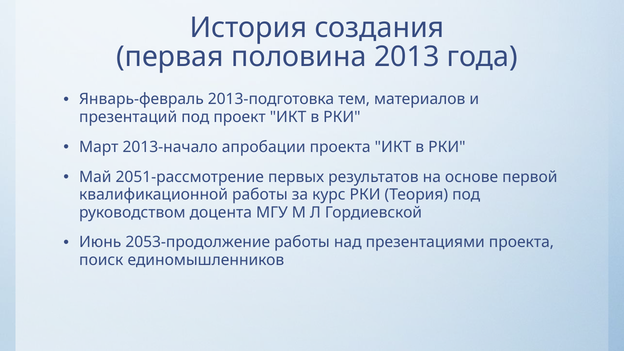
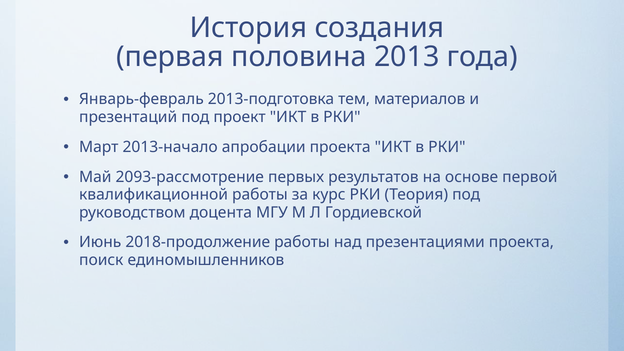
2051-рассмотрение: 2051-рассмотрение -> 2093-рассмотрение (190, 177)
2053-продолжение: 2053-продолжение -> 2018-продолжение (198, 242)
